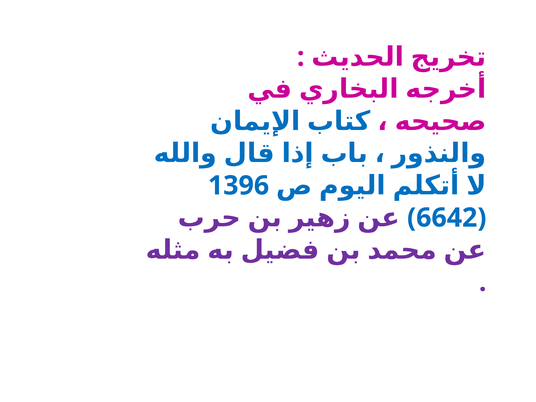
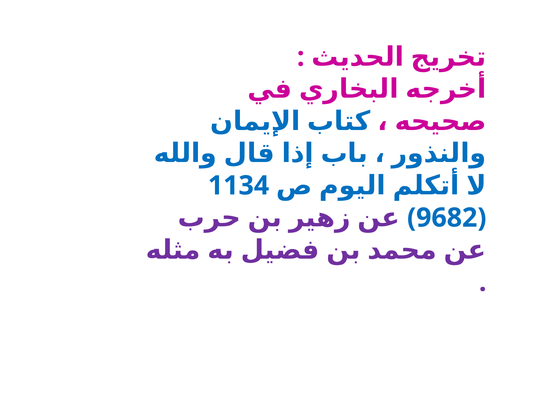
1396: 1396 -> 1134 (239, 186)
6642: 6642 -> 9682 (447, 218)
